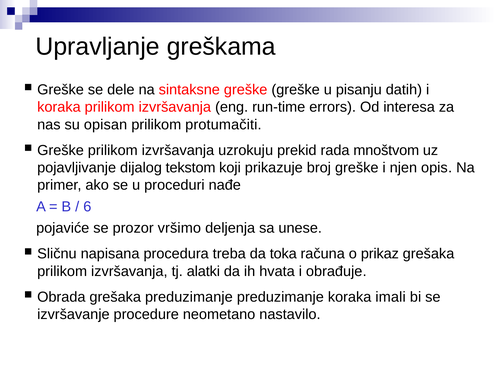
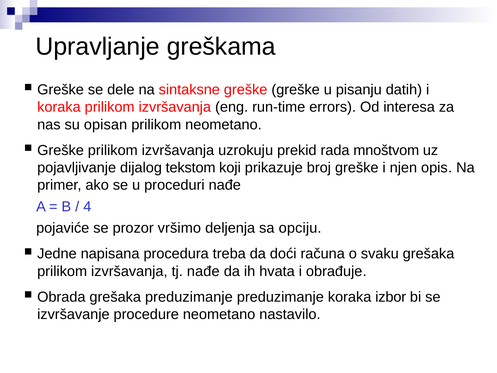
prilikom protumačiti: protumačiti -> neometano (223, 124)
6: 6 -> 4 (87, 206)
unese: unese -> opciju (300, 228)
Sličnu: Sličnu -> Jedne (57, 254)
toka: toka -> doći (283, 254)
prikaz: prikaz -> svaku (380, 254)
tj alatki: alatki -> nađe (203, 271)
imali: imali -> izbor (391, 297)
